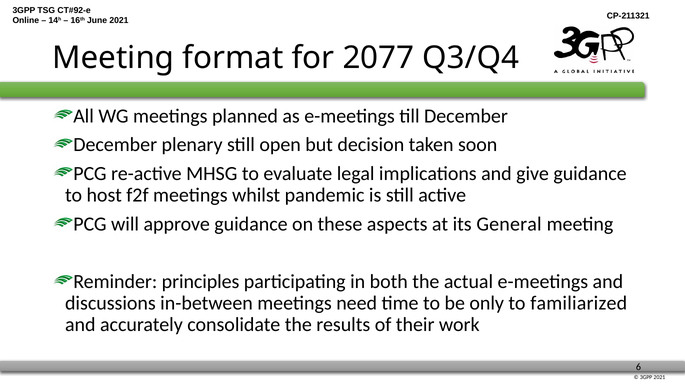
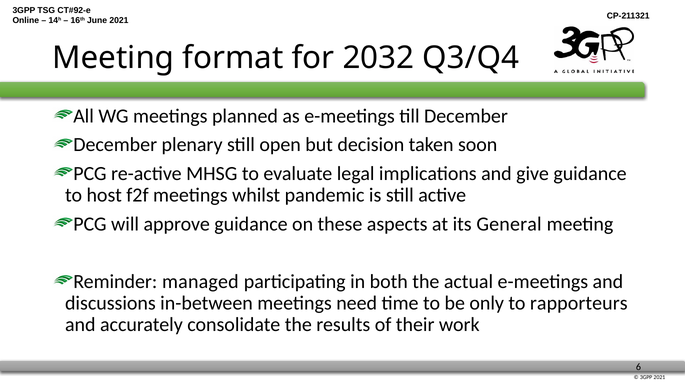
2077: 2077 -> 2032 (378, 58)
principles: principles -> managed (200, 281)
familiarized: familiarized -> rapporteurs (579, 303)
